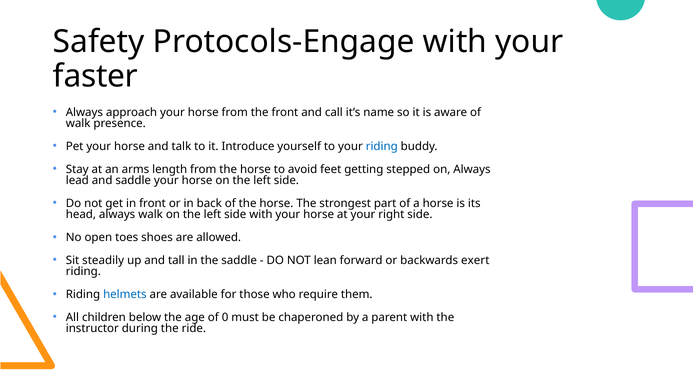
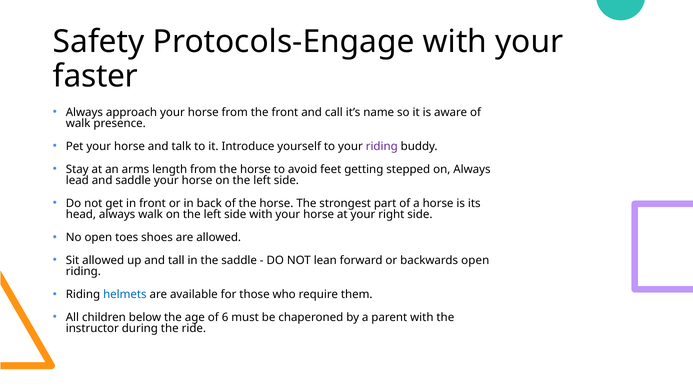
riding colour: blue -> purple (382, 146)
Sit steadily: steadily -> allowed (103, 260)
backwards exert: exert -> open (475, 260)
0: 0 -> 6 (225, 317)
